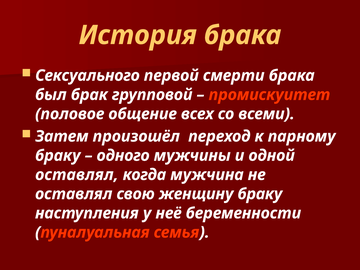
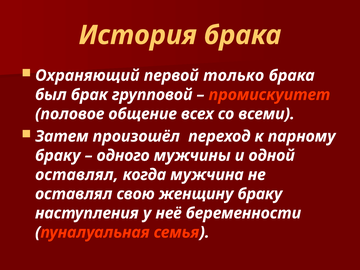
Сексуального: Сексуального -> Охраняющий (87, 76)
смерти: смерти -> только (234, 76)
